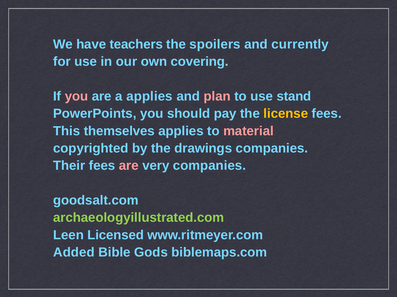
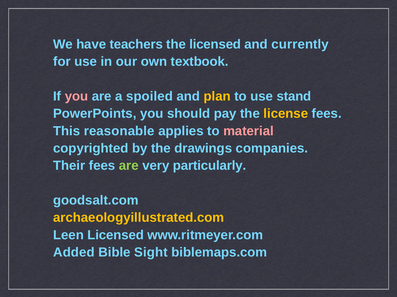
the spoilers: spoilers -> licensed (215, 44)
covering: covering -> textbook (200, 62)
a applies: applies -> spoiled (150, 97)
plan colour: pink -> yellow (217, 97)
themselves: themselves -> reasonable (119, 131)
are colour: pink -> light green (129, 166)
very companies: companies -> particularly (210, 166)
archaeologyillustrated.com colour: light green -> yellow (139, 218)
Gods: Gods -> Sight (151, 253)
